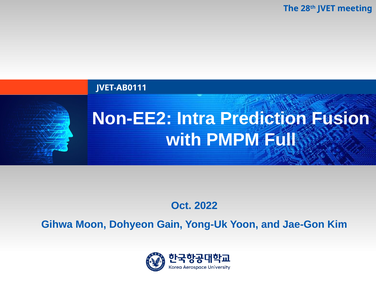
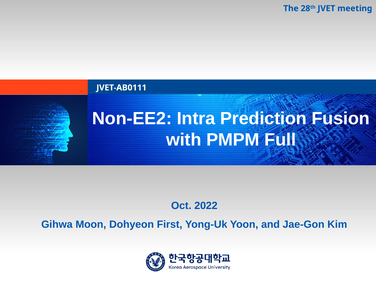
Gain: Gain -> First (170, 224)
